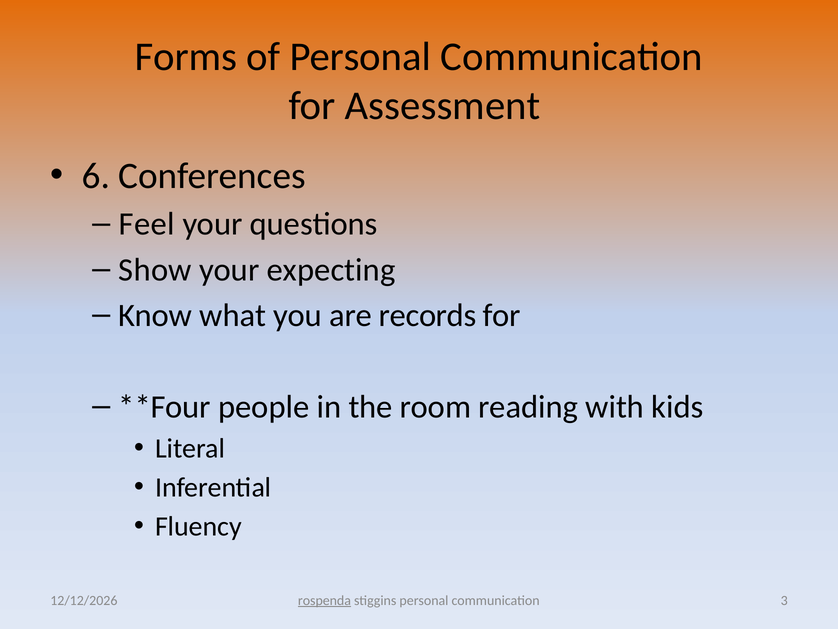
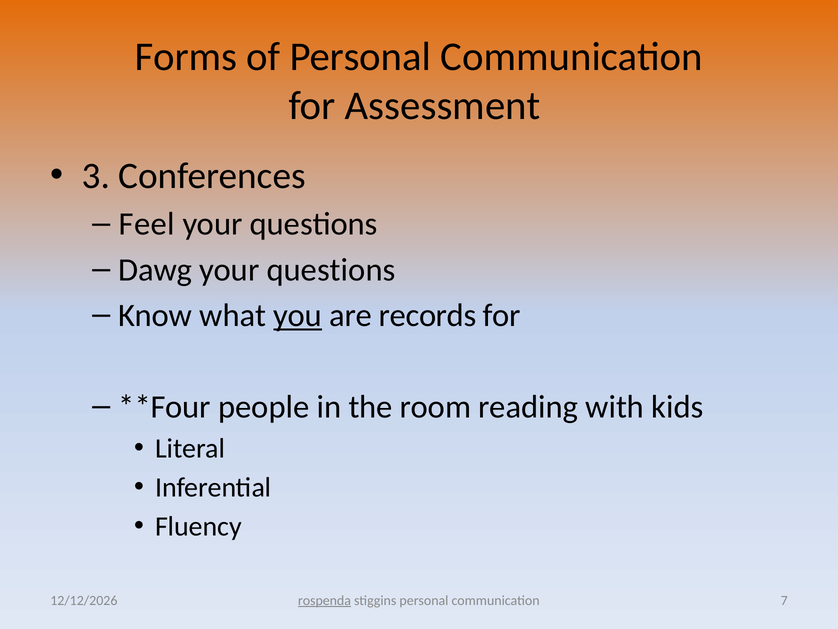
6: 6 -> 3 (96, 176)
Show: Show -> Dawg (155, 270)
expecting: expecting -> questions (331, 270)
you underline: none -> present (298, 315)
3: 3 -> 7 (784, 600)
